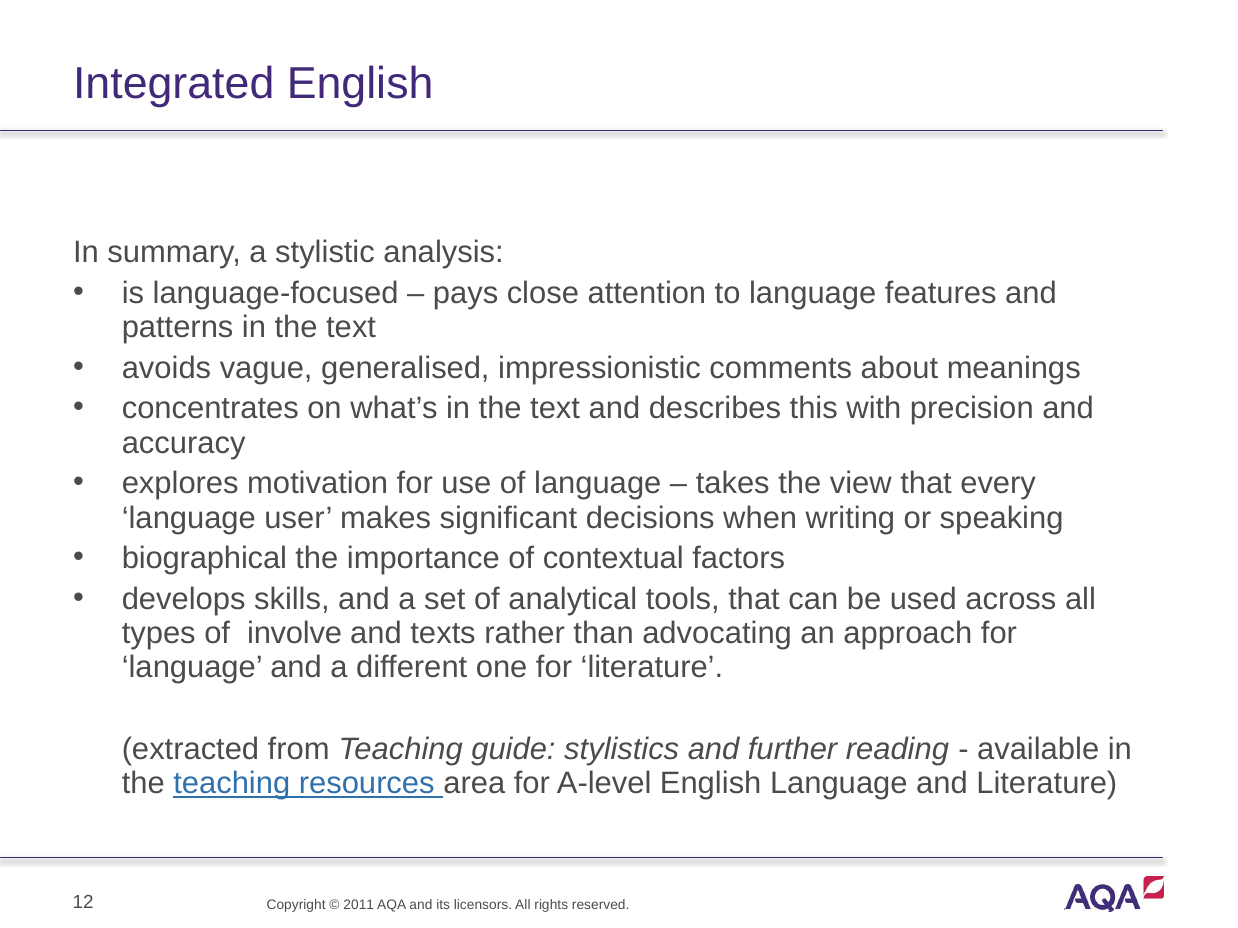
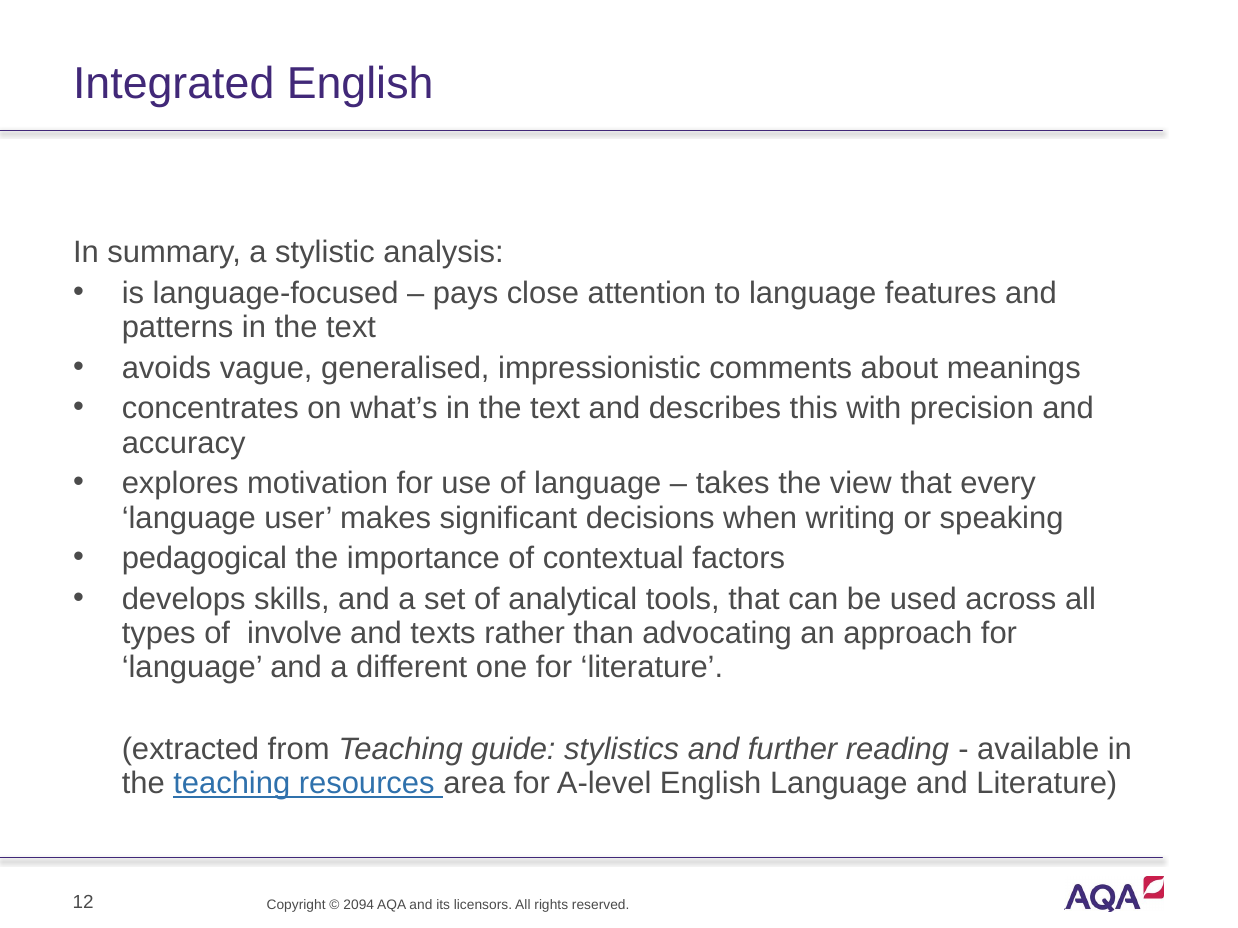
biographical: biographical -> pedagogical (204, 559)
2011: 2011 -> 2094 (359, 905)
